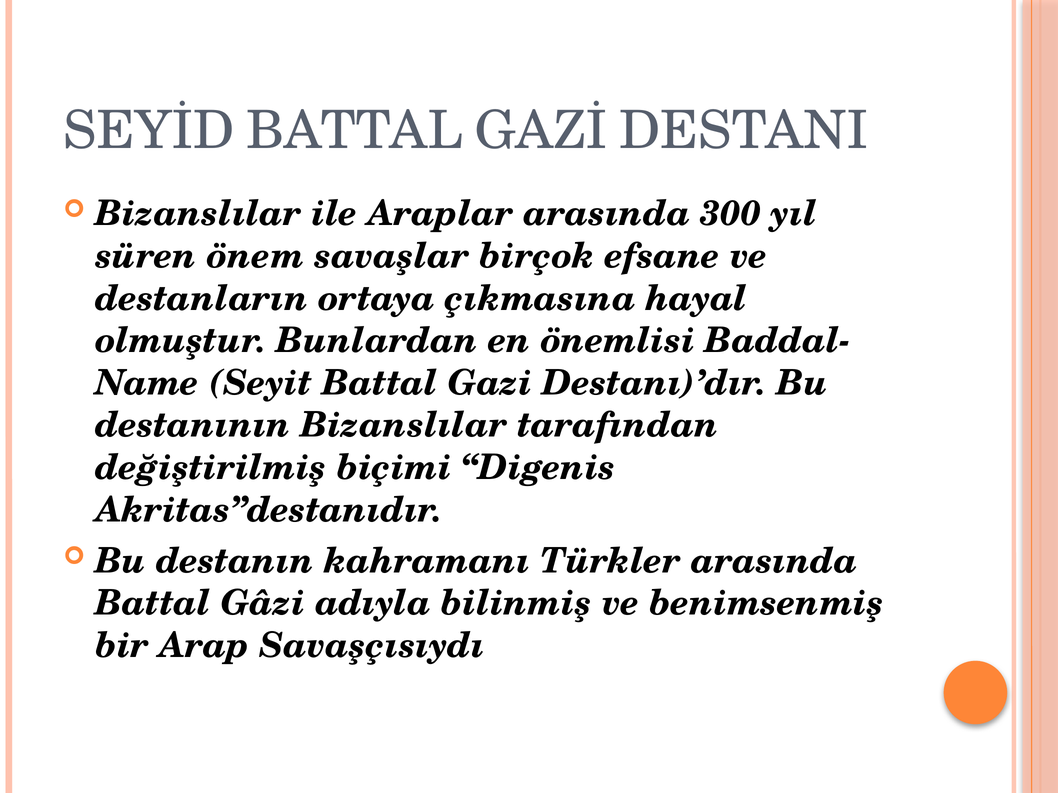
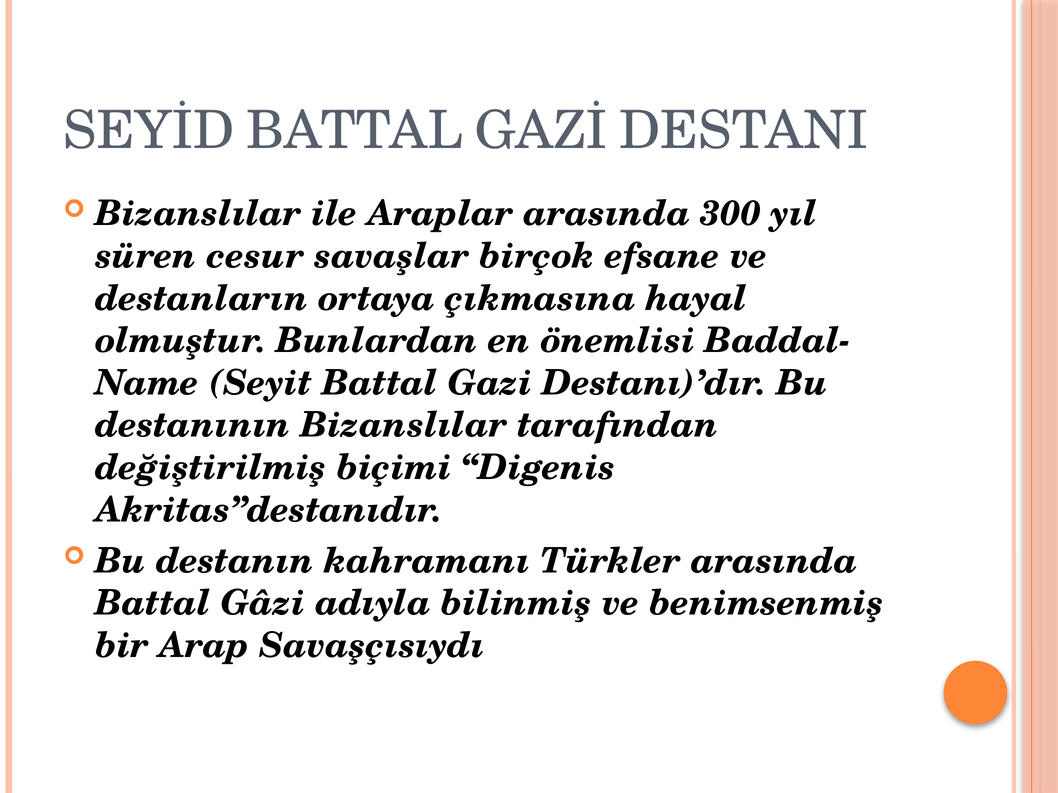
önem: önem -> cesur (255, 256)
